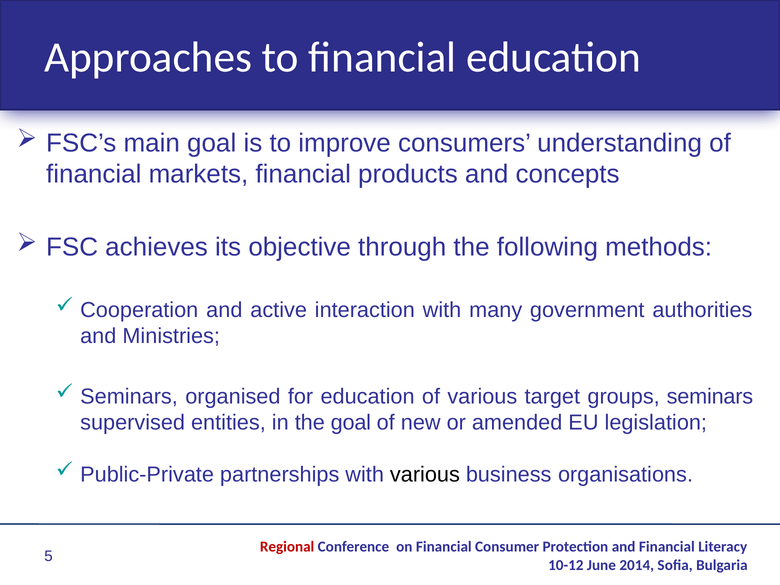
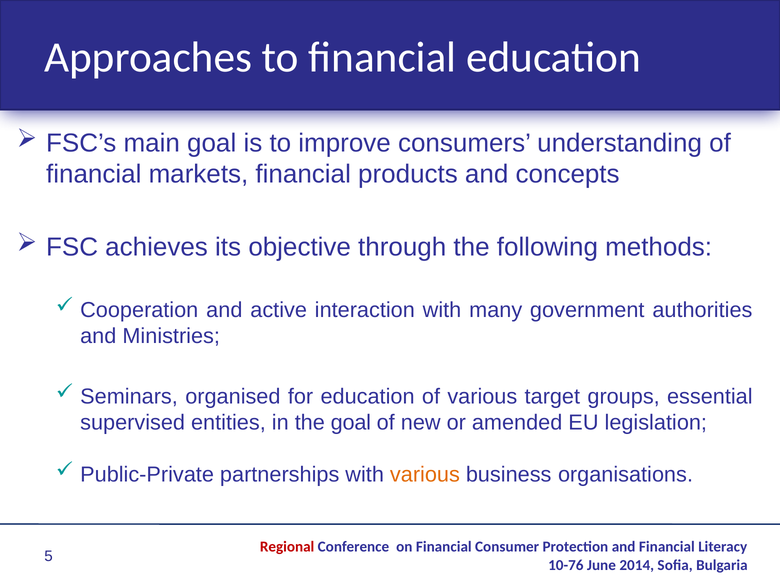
groups seminars: seminars -> essential (710, 397)
various colour: black -> orange (425, 474)
10-12: 10-12 -> 10-76 (566, 565)
